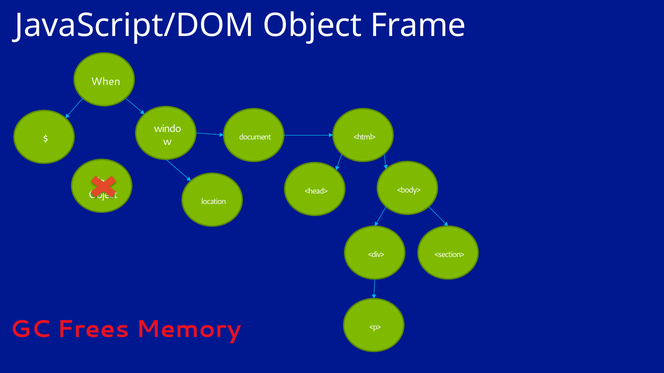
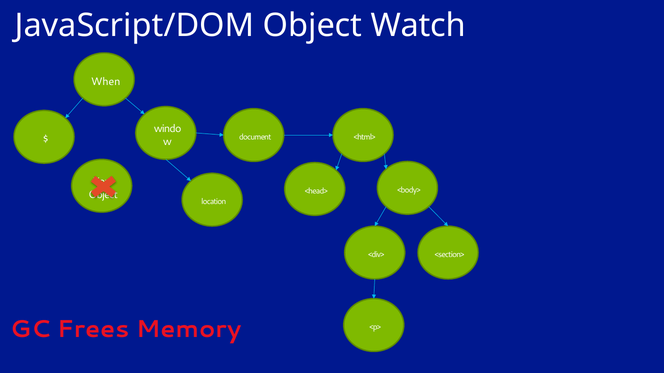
Frame: Frame -> Watch (418, 25)
